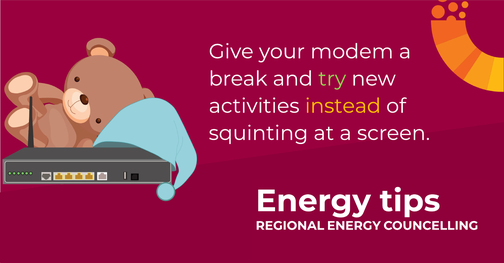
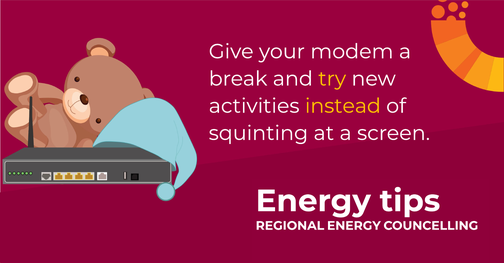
try colour: light green -> yellow (332, 79)
